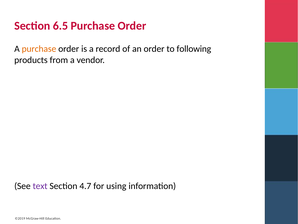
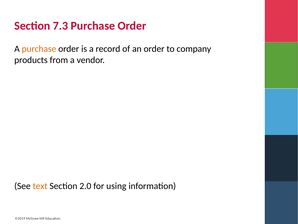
6.5: 6.5 -> 7.3 (60, 26)
following: following -> company (194, 49)
text colour: purple -> orange (40, 186)
4.7: 4.7 -> 2.0 (85, 186)
